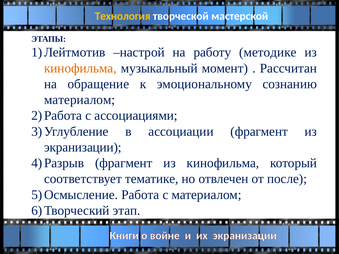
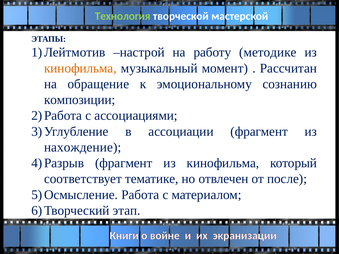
Технология colour: yellow -> light green (123, 16)
материалом: материалом -> композиции (80, 100)
экранизации: экранизации -> нахождение (83, 147)
